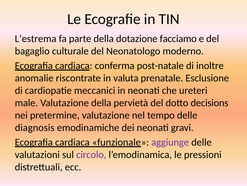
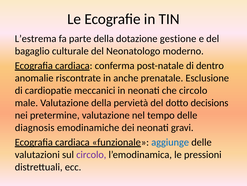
facciamo: facciamo -> gestione (178, 39)
inoltre: inoltre -> dentro (210, 65)
valuta: valuta -> anche (126, 78)
che ureteri: ureteri -> circolo (193, 90)
aggiunge colour: purple -> blue (170, 142)
